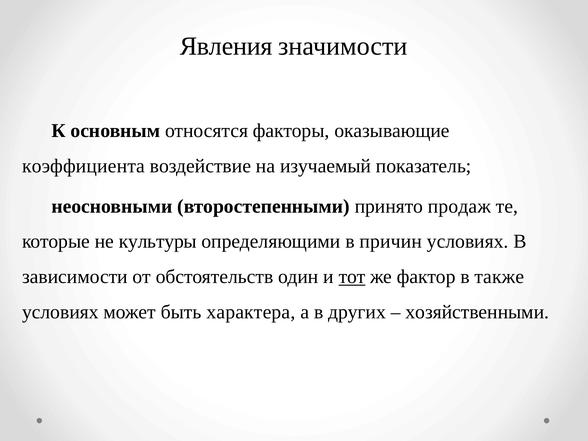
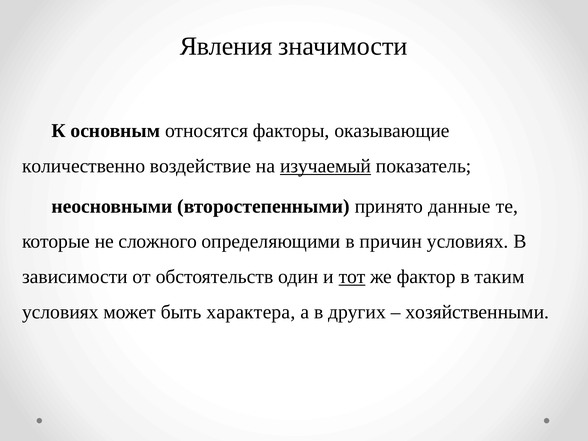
коэффициента: коэффициента -> количественно (84, 166)
изучаемый underline: none -> present (326, 166)
продаж: продаж -> данные (459, 206)
культуры: культуры -> сложного (158, 241)
также: также -> таким (499, 277)
